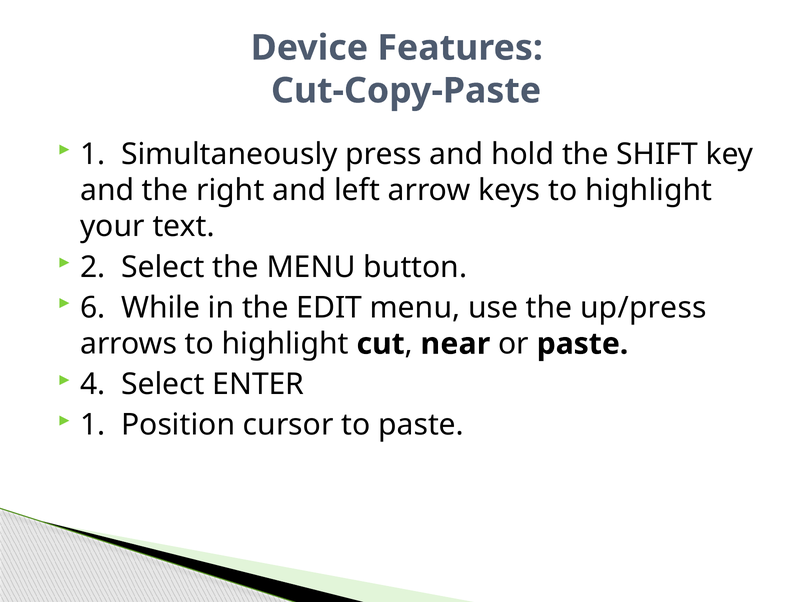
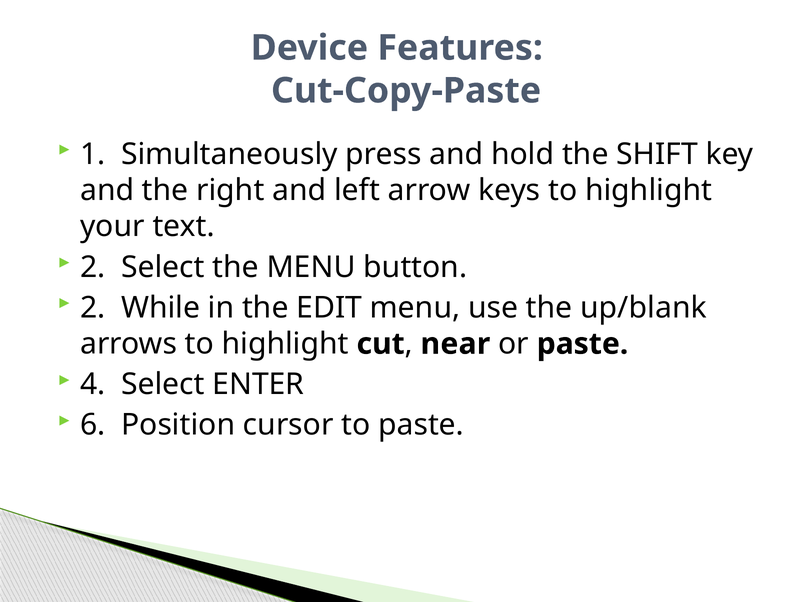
6: 6 -> 2 (93, 308)
up/press: up/press -> up/blank (644, 308)
1: 1 -> 6 (93, 425)
